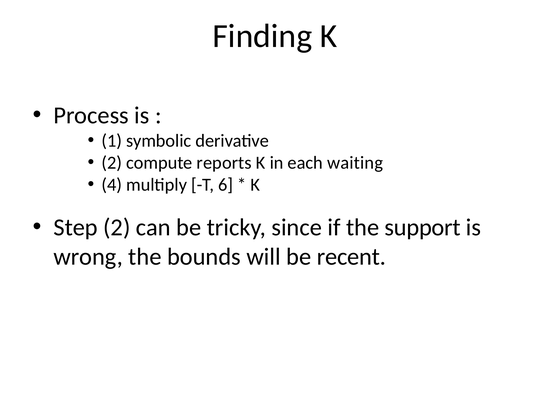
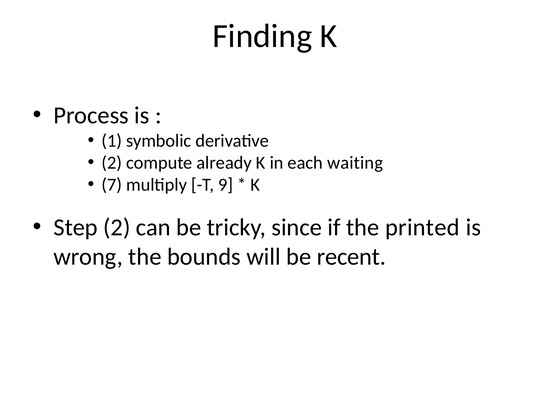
reports: reports -> already (224, 163)
4: 4 -> 7 (112, 185)
6: 6 -> 9 (226, 185)
support: support -> printed (422, 227)
